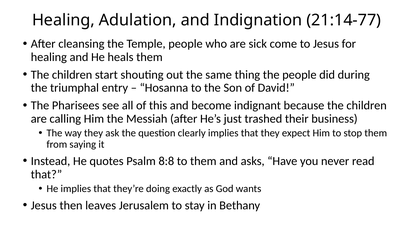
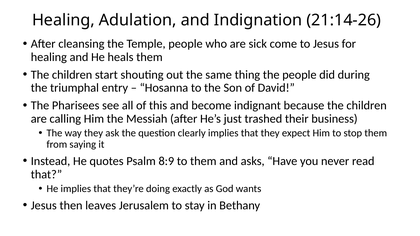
21:14-77: 21:14-77 -> 21:14-26 (344, 20)
8:8: 8:8 -> 8:9 (166, 161)
